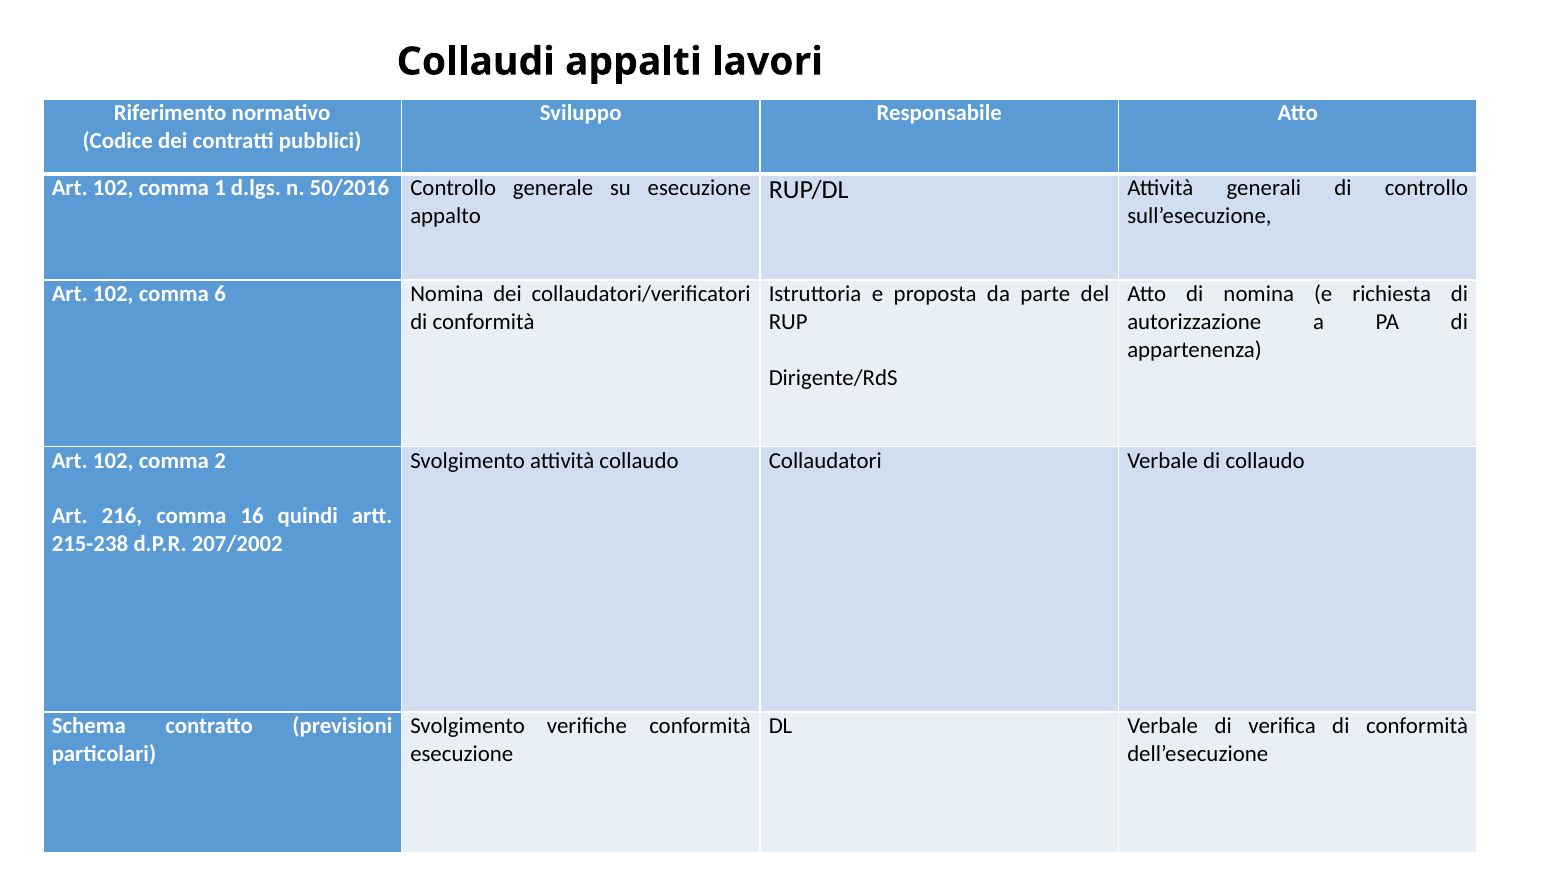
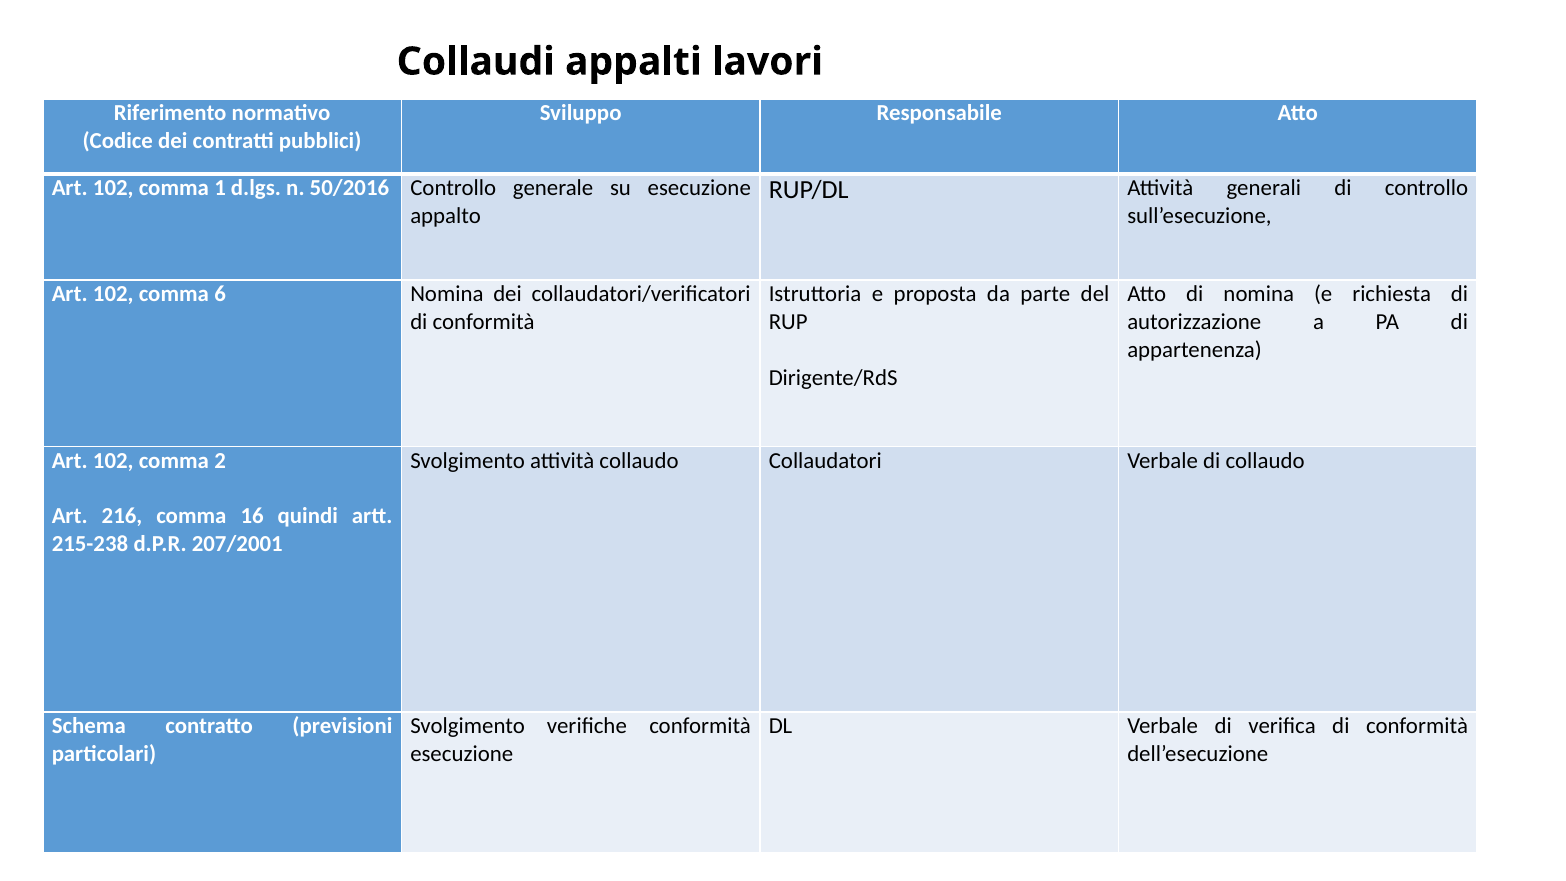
207/2002: 207/2002 -> 207/2001 (237, 544)
